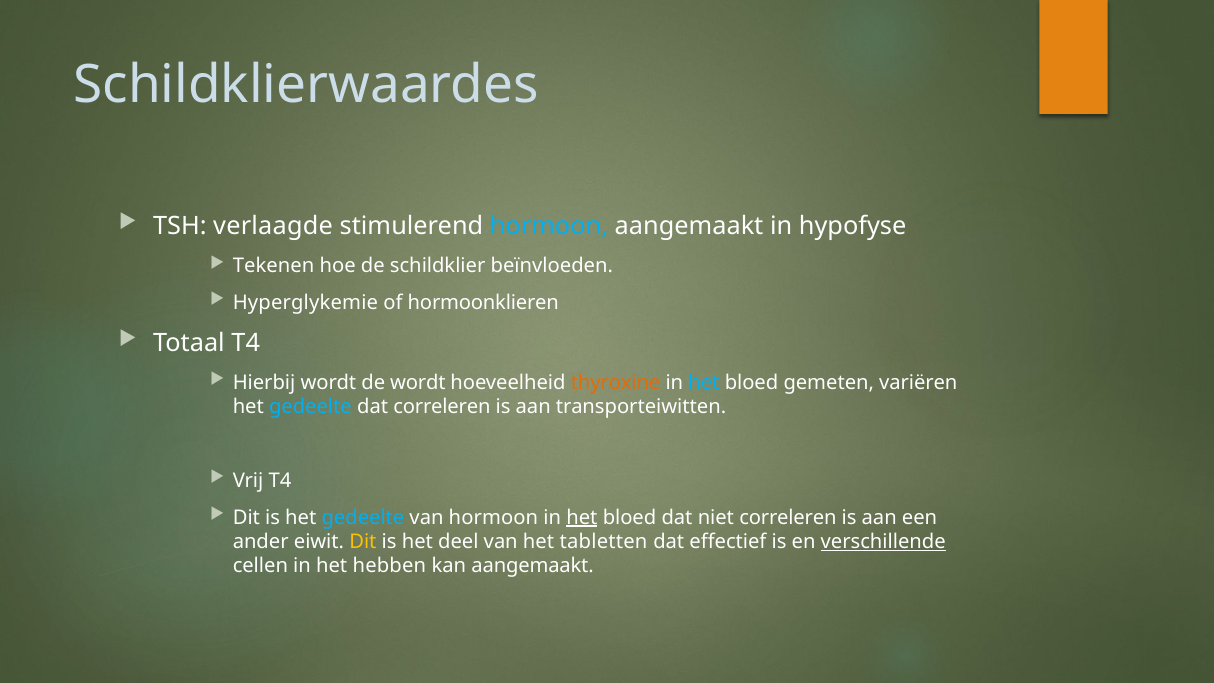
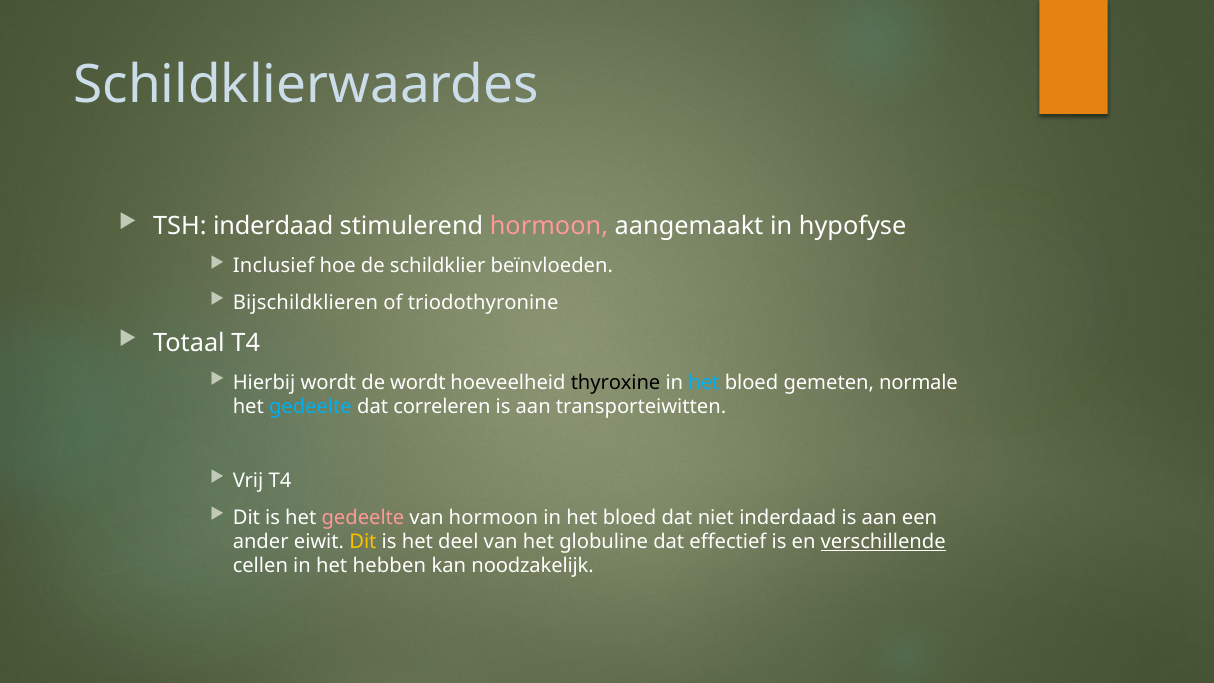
TSH verlaagde: verlaagde -> inderdaad (273, 226)
hormoon colour: light blue -> pink (549, 226)
Tekenen: Tekenen -> Inclusief (274, 266)
Hyperglykemie: Hyperglykemie -> Bijschildklieren (305, 302)
hormoonklieren: hormoonklieren -> triodothyronine (483, 302)
thyroxine colour: orange -> black (616, 382)
variëren: variëren -> normale (918, 382)
gedeelte colour: light blue -> pink (363, 517)
het underline: present -> none (582, 517)
niet correleren: correleren -> inderdaad (788, 517)
tabletten: tabletten -> globuline (604, 541)
kan aangemaakt: aangemaakt -> noodzakelijk (533, 566)
